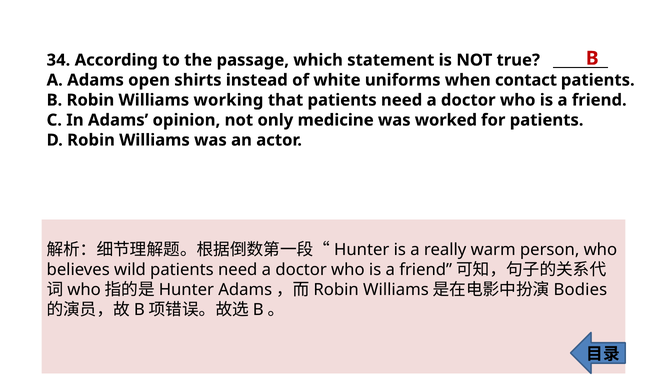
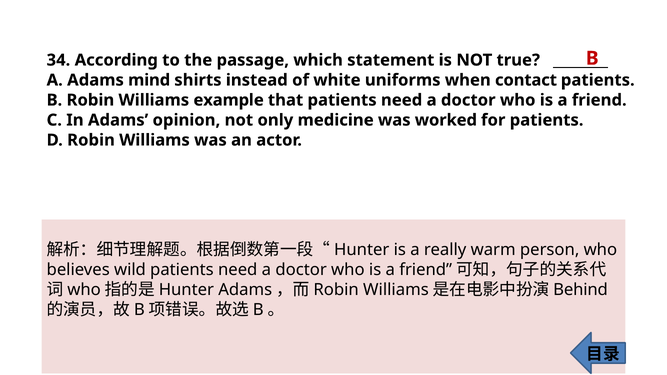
open: open -> mind (149, 80)
working: working -> example (229, 100)
Bodies: Bodies -> Behind (581, 290)
